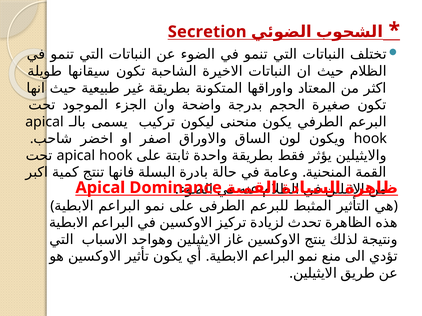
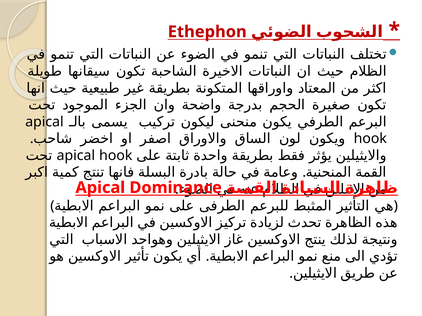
Secretion: Secretion -> Ethephon (207, 32)
